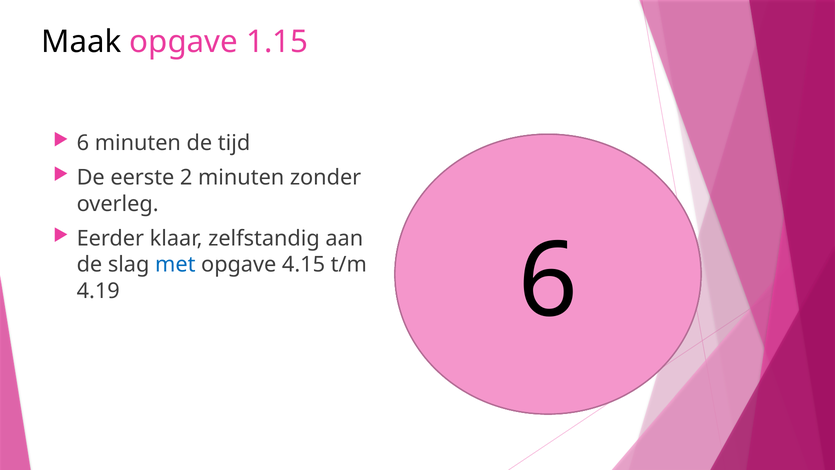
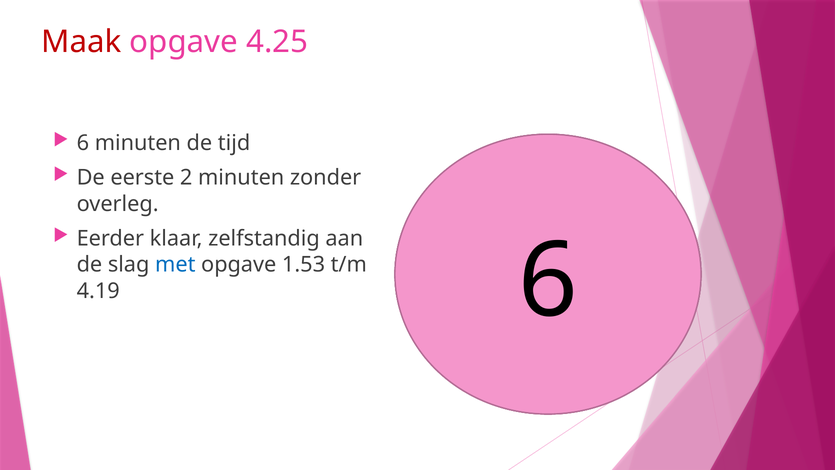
Maak colour: black -> red (81, 42)
1.15: 1.15 -> 4.25 (277, 42)
4.15: 4.15 -> 1.53 (304, 265)
